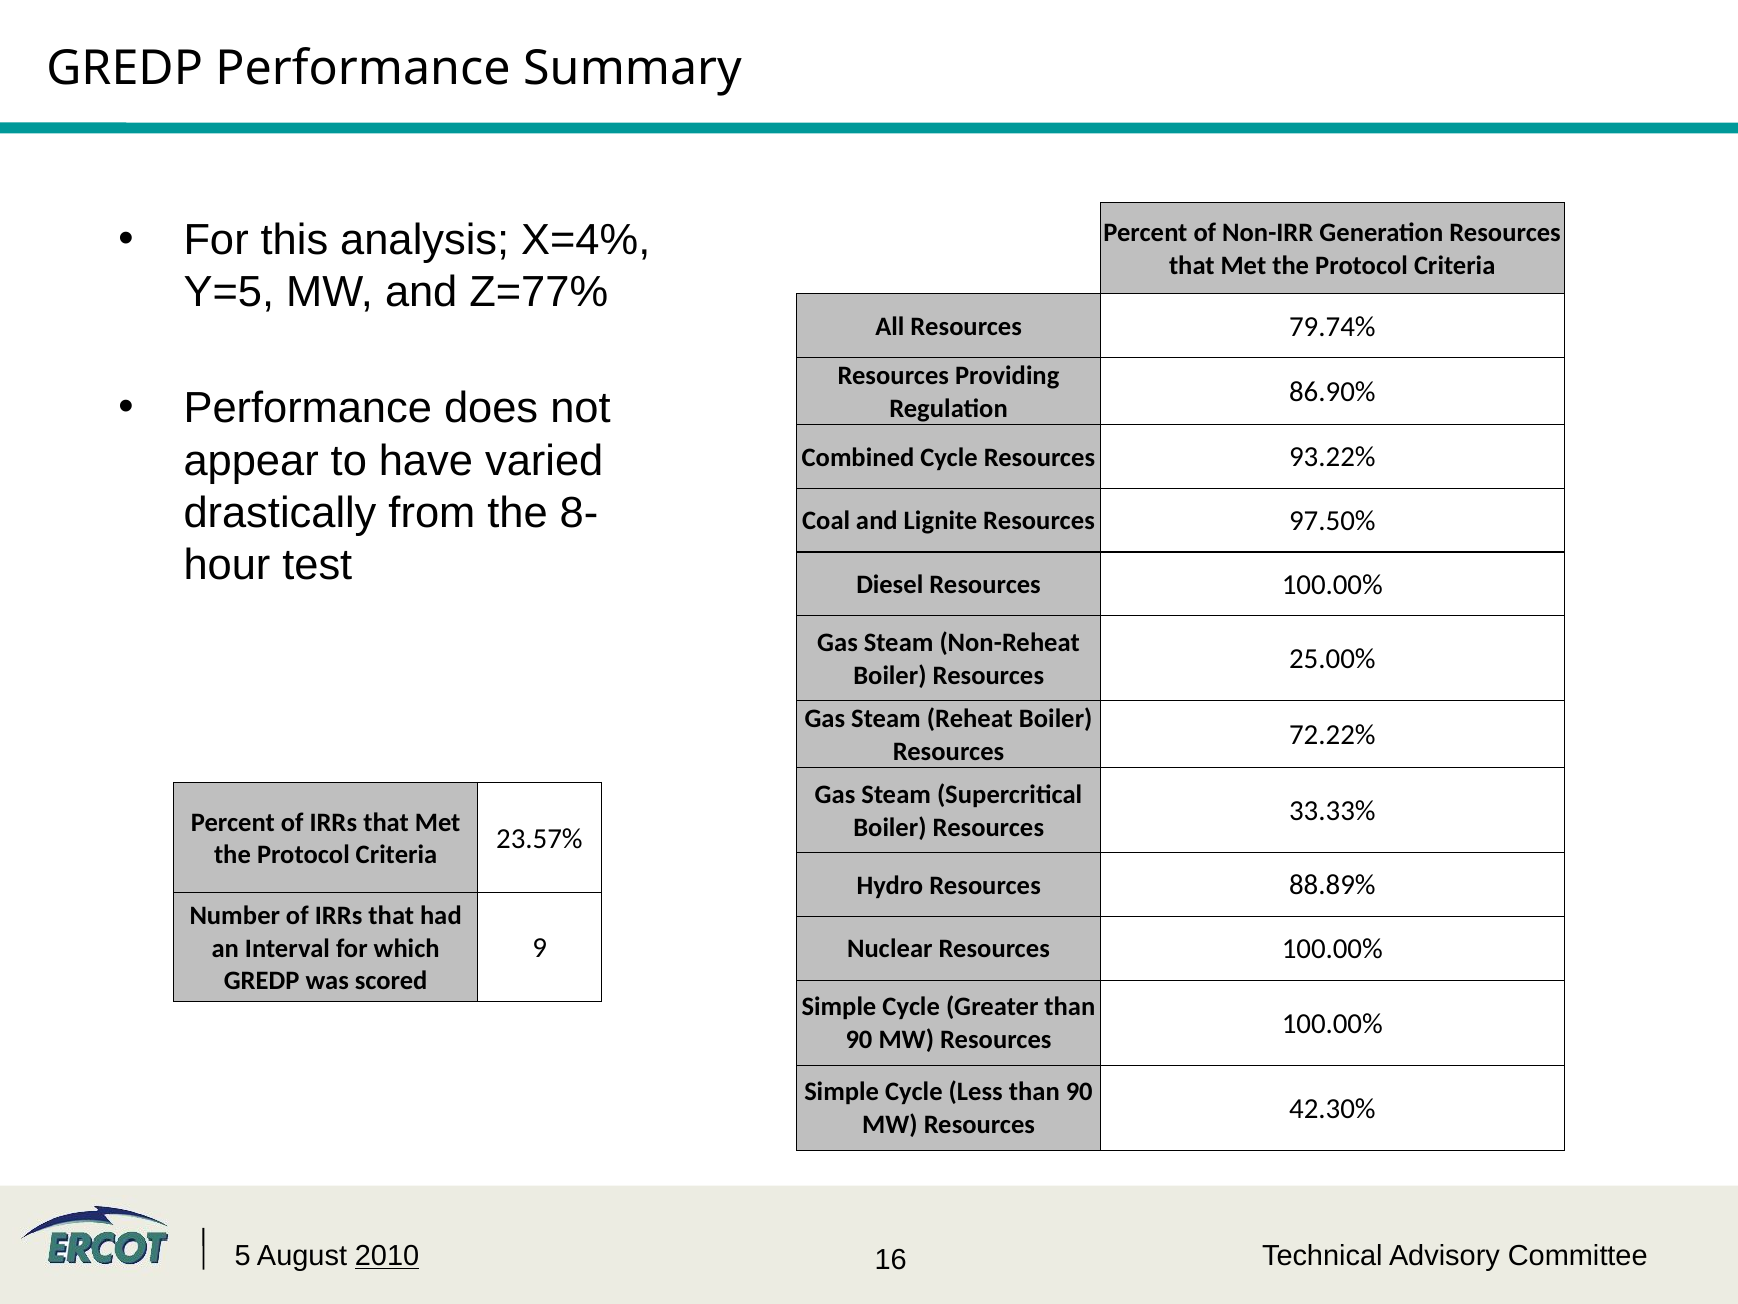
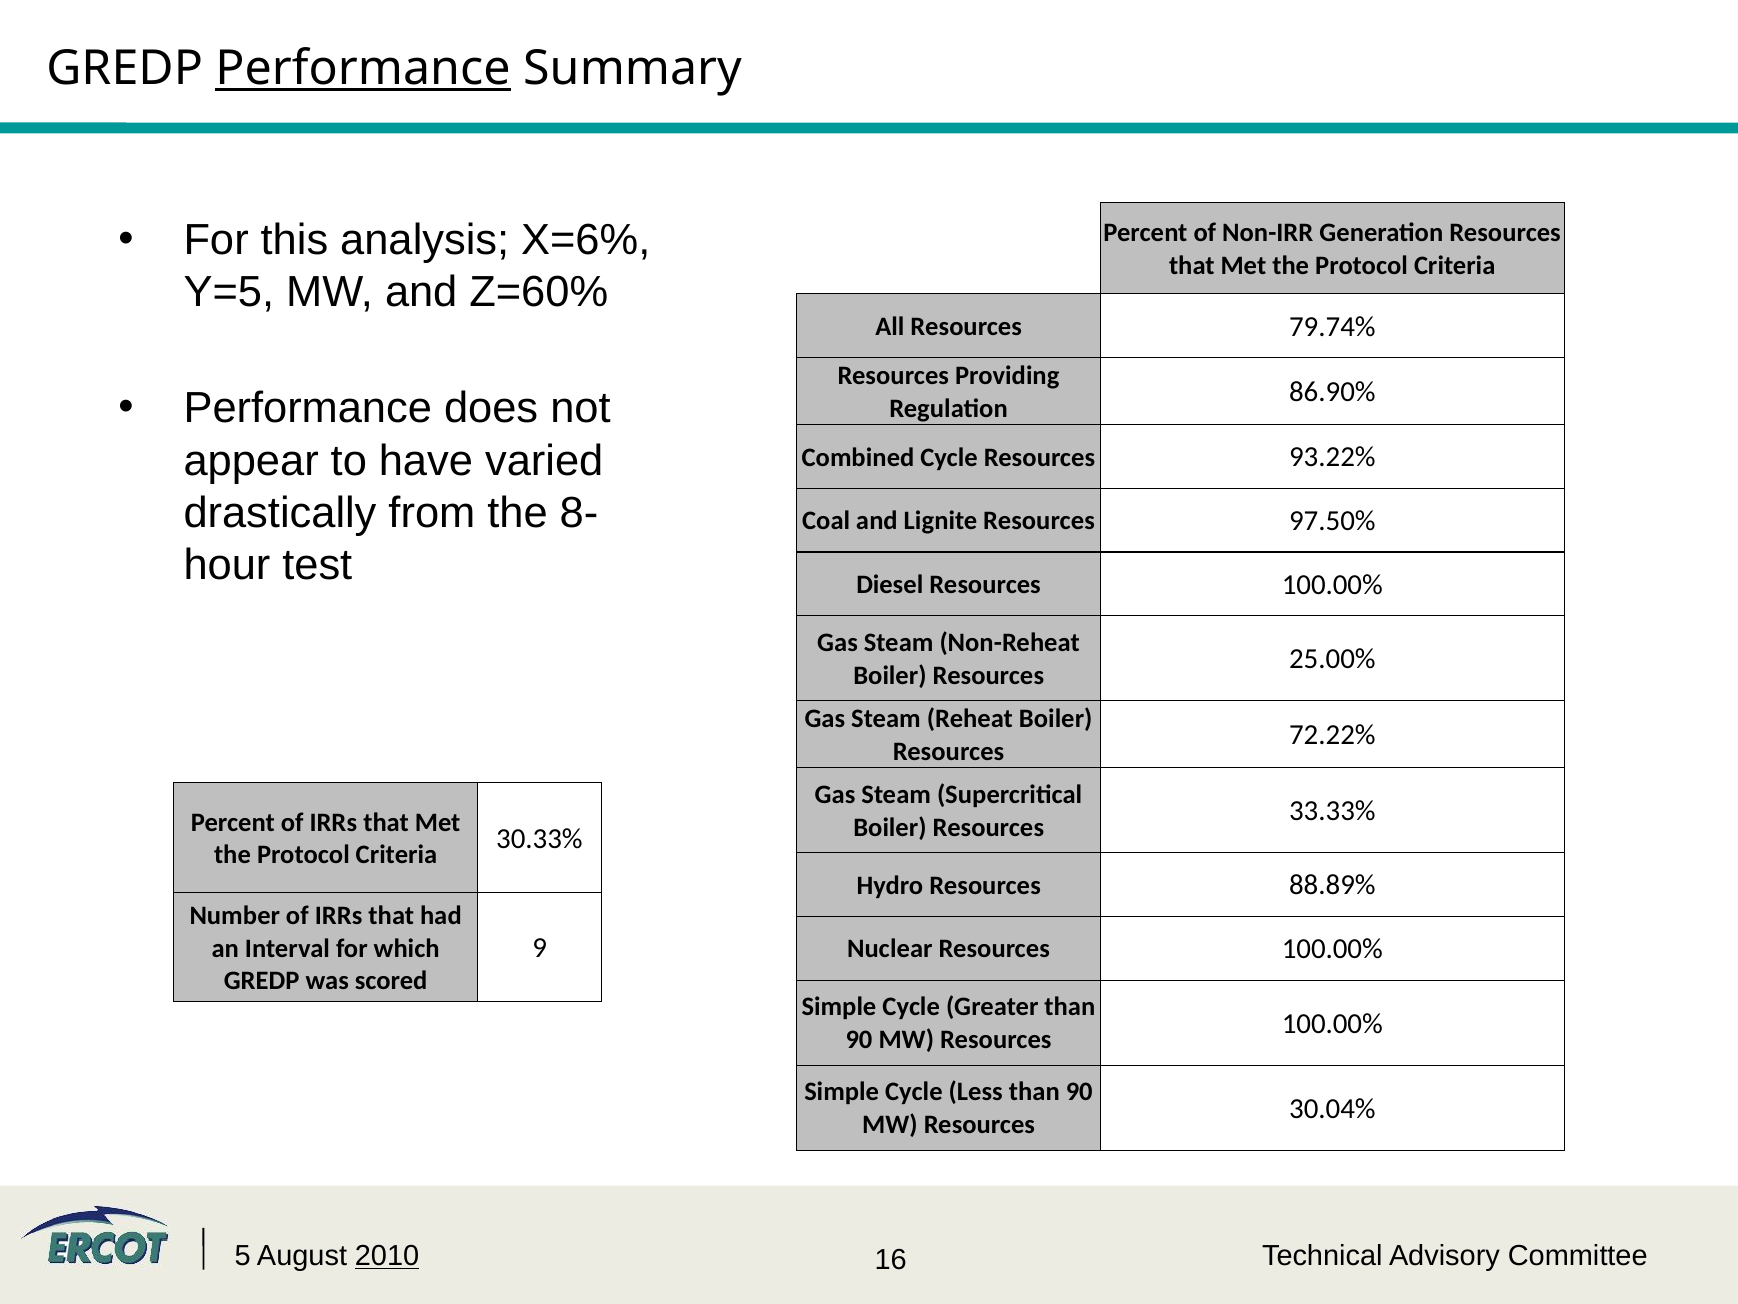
Performance underline: none -> present (363, 68)
X=4%: X=4% -> X=6% (586, 240)
Z=77%: Z=77% -> Z=60% (539, 292)
23.57%: 23.57% -> 30.33% (539, 838)
42.30%: 42.30% -> 30.04% (1332, 1108)
